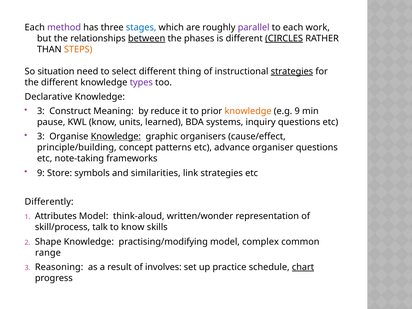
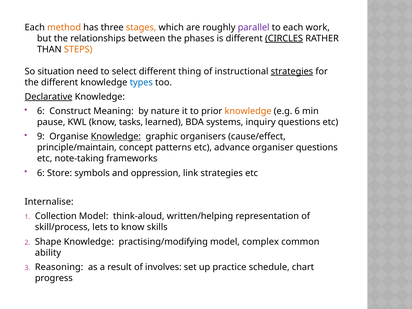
method colour: purple -> orange (64, 27)
stages colour: blue -> orange (141, 27)
between underline: present -> none (147, 38)
types colour: purple -> blue (141, 82)
Declarative underline: none -> present (49, 97)
3: 3 -> 6 (41, 111)
reduce: reduce -> nature (165, 111)
e.g 9: 9 -> 6 (297, 111)
units: units -> tasks (131, 122)
3: 3 -> 9 (41, 137)
principle/building: principle/building -> principle/maintain (77, 148)
9: 9 -> 6 (41, 173)
similarities: similarities -> oppression (156, 173)
Differently: Differently -> Internalise (49, 202)
Attributes: Attributes -> Collection (56, 216)
written/wonder: written/wonder -> written/helping (200, 216)
talk: talk -> lets (100, 227)
range: range -> ability (48, 253)
chart underline: present -> none (303, 267)
